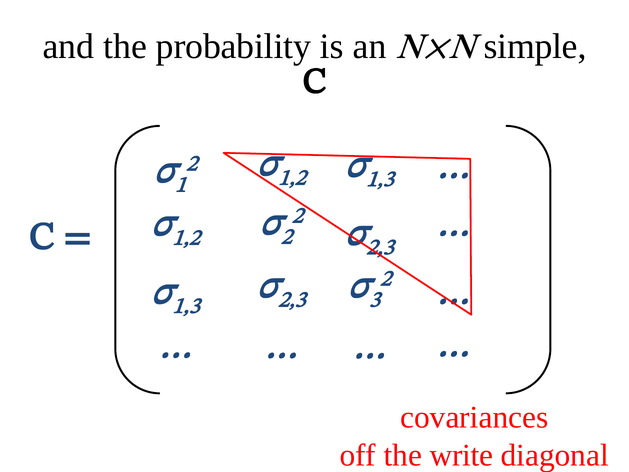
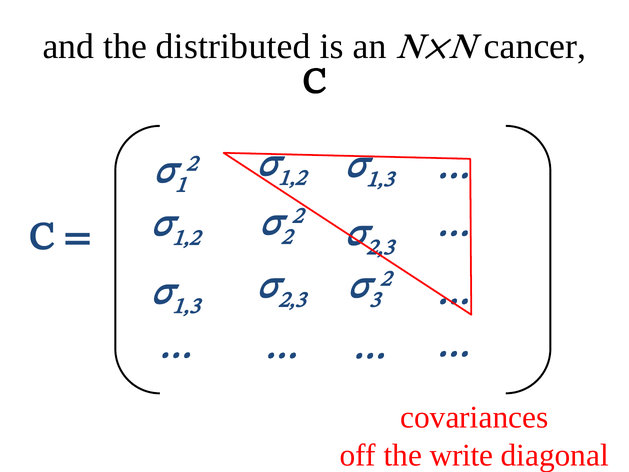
probability: probability -> distributed (233, 46)
simple: simple -> cancer (535, 46)
